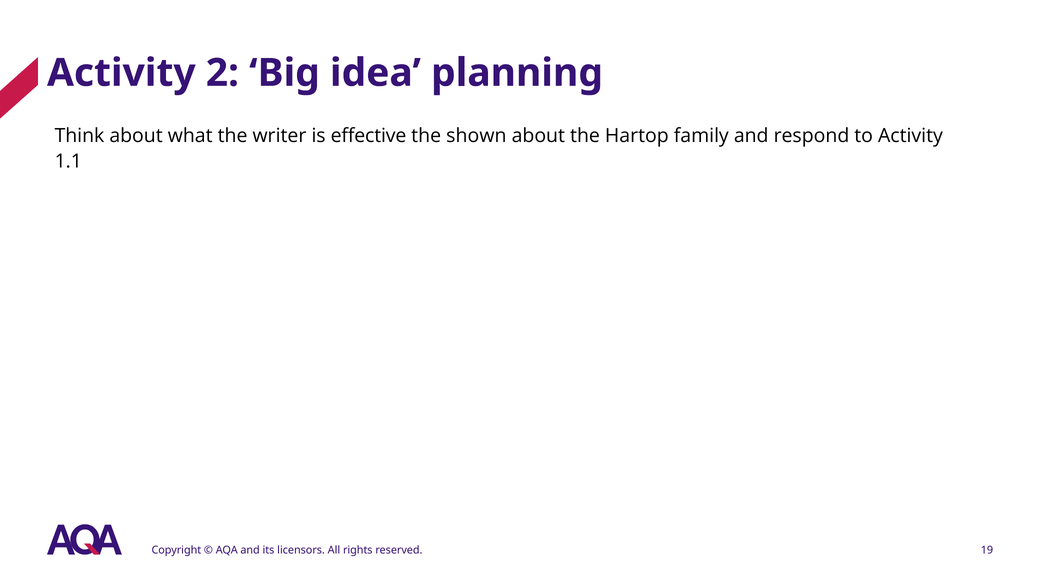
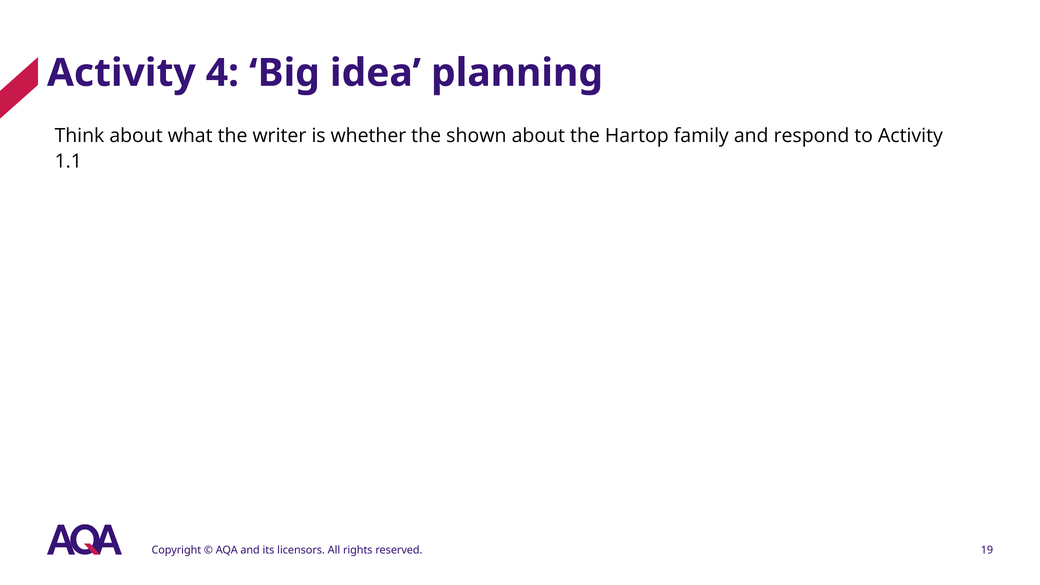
2: 2 -> 4 (222, 73)
effective: effective -> whether (368, 136)
